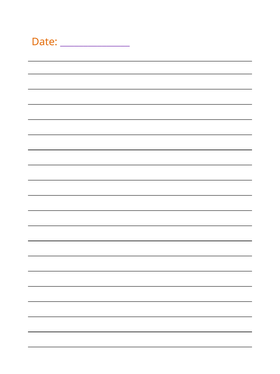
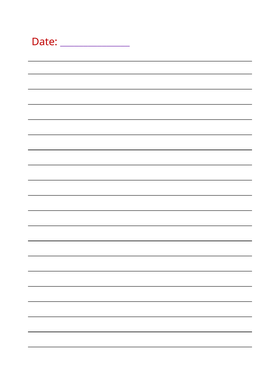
Date colour: orange -> red (45, 42)
